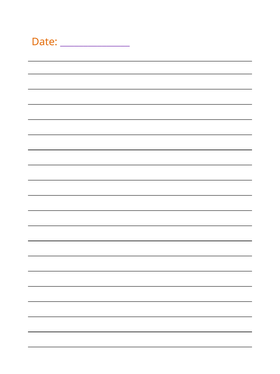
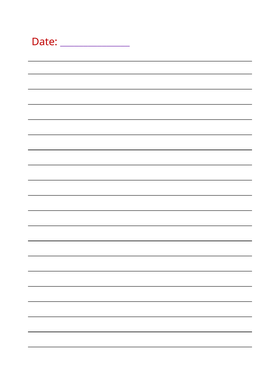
Date colour: orange -> red (45, 42)
